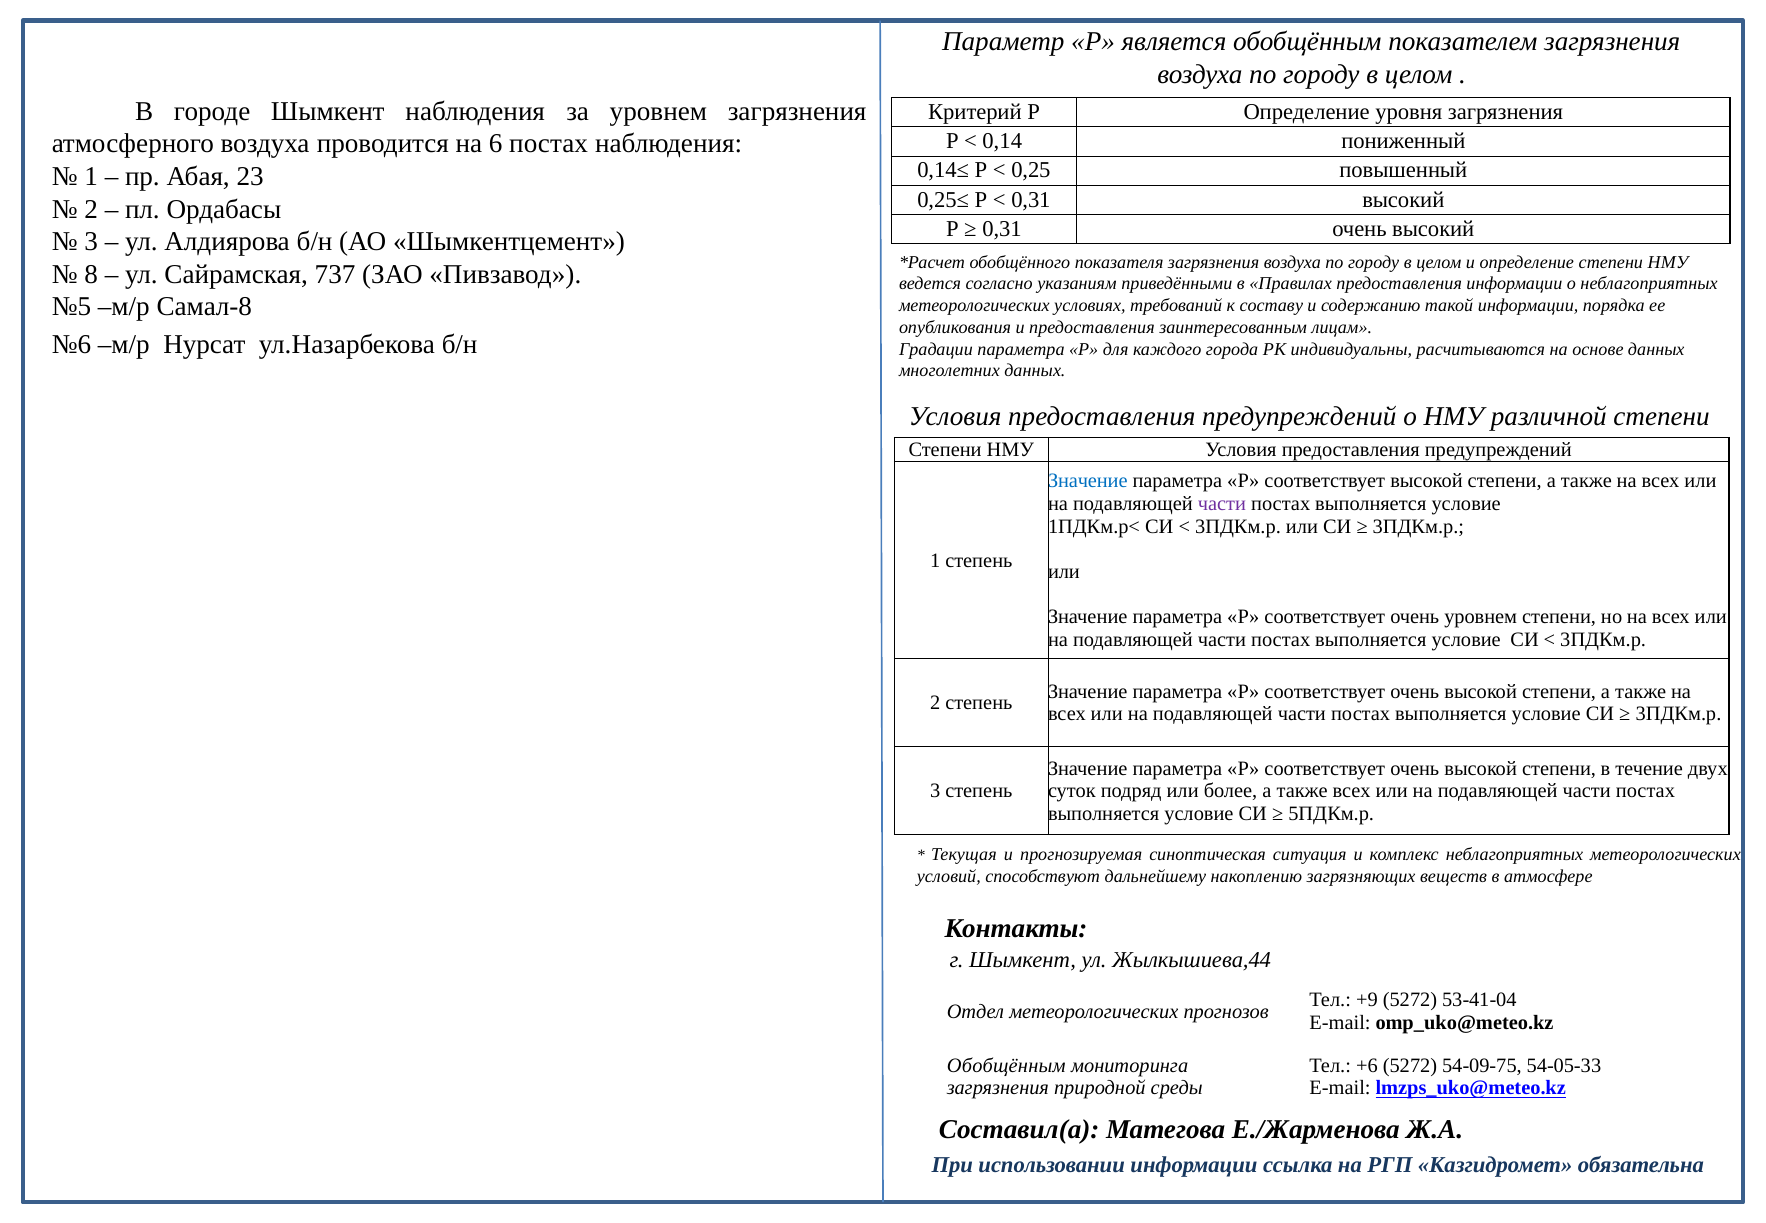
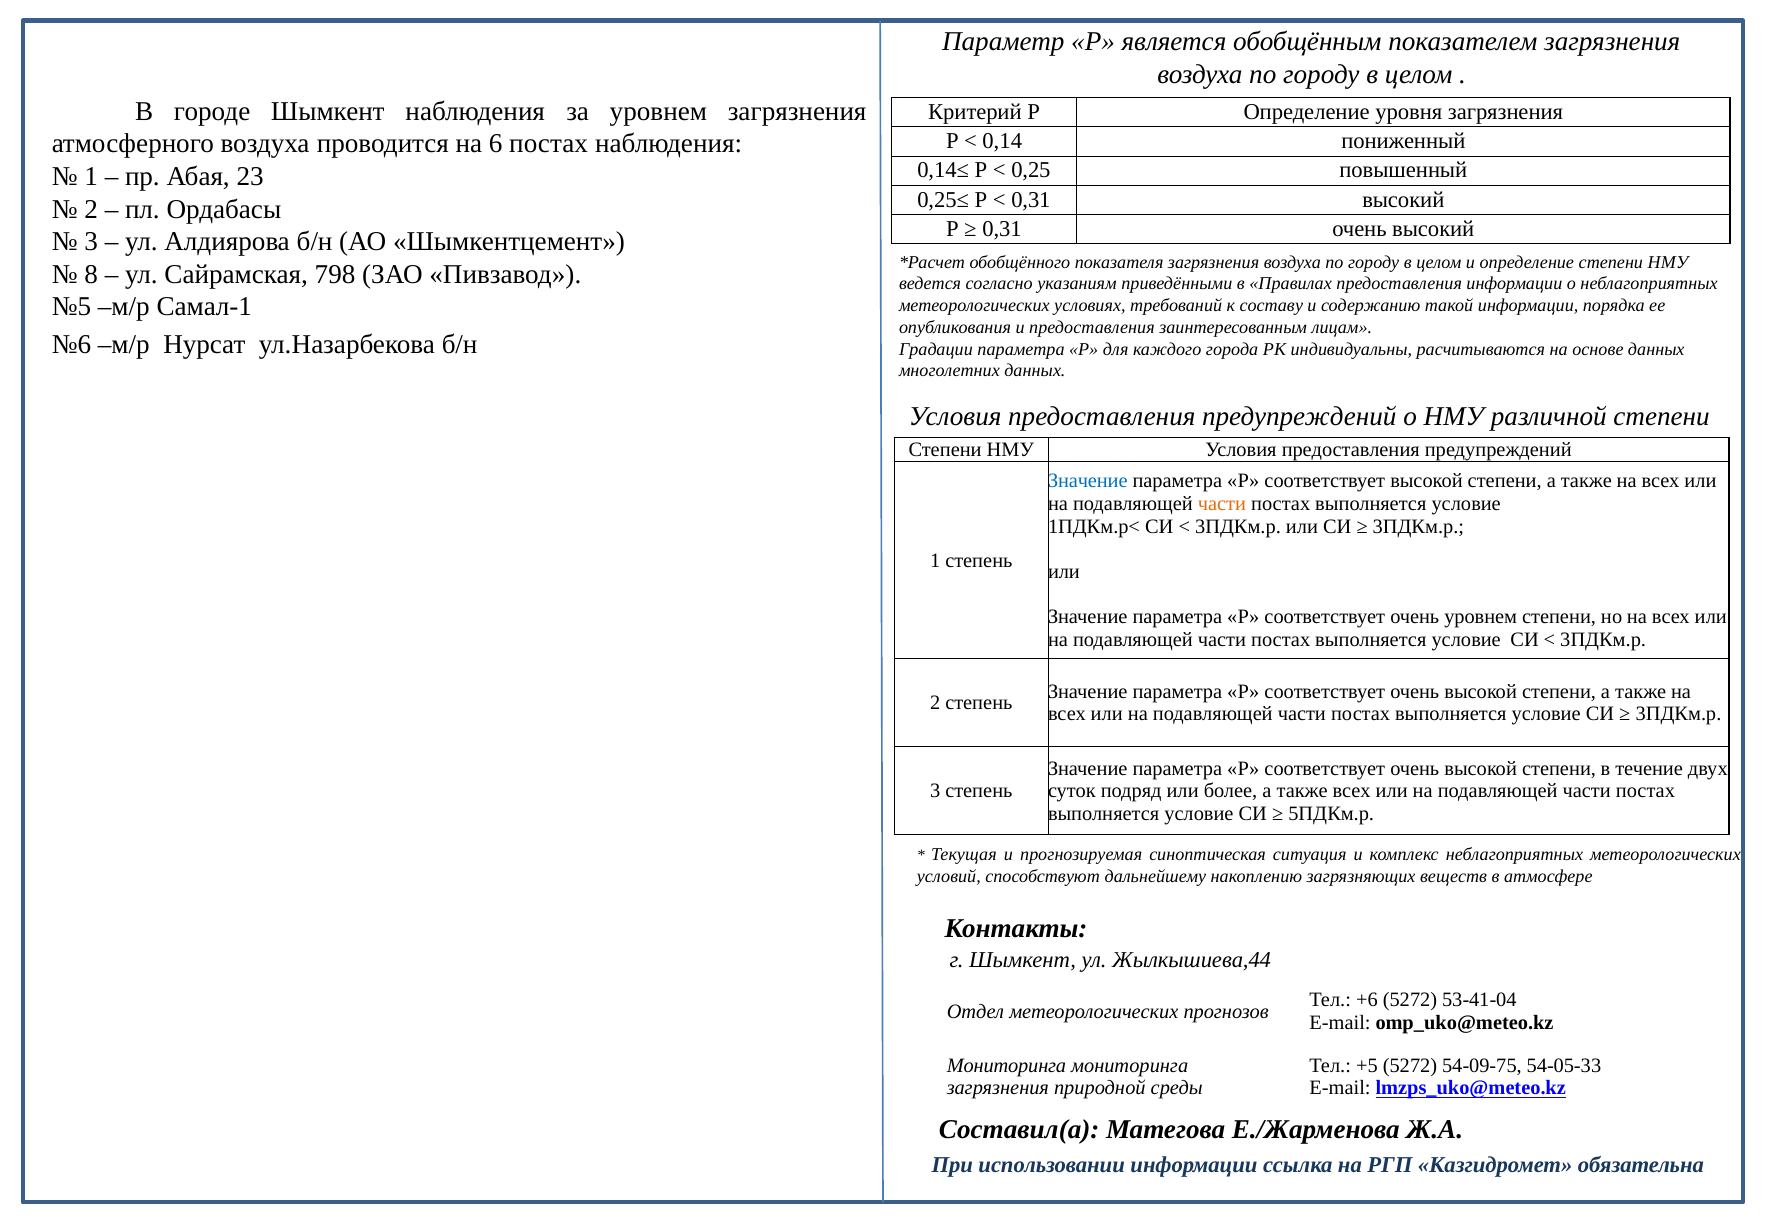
737: 737 -> 798 (335, 274)
Самал-8: Самал-8 -> Самал-1 (204, 307)
части colour: purple -> orange (1222, 504)
+9: +9 -> +6 (1367, 1000)
Обобщённым: Обобщённым -> Мониторинга (1006, 1065)
+6: +6 -> +5 (1367, 1065)
